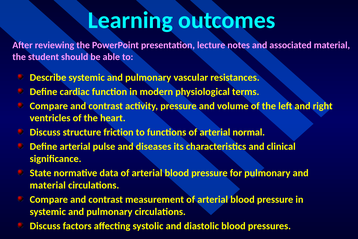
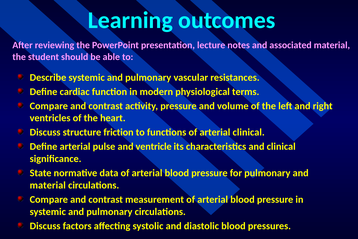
arterial normal: normal -> clinical (249, 132)
diseases: diseases -> ventricle (154, 146)
